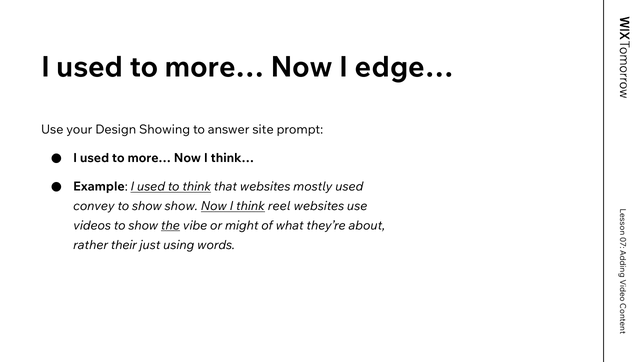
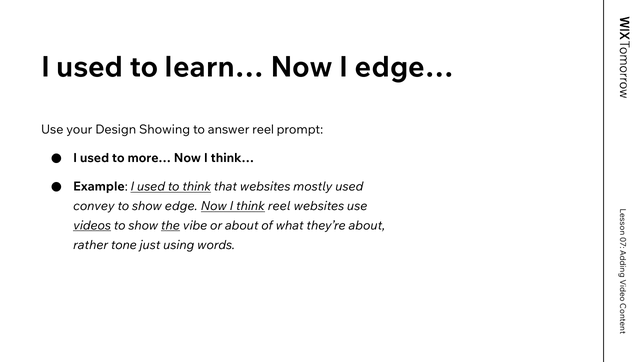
more…: more… -> learn… (214, 67)
answer site: site -> reel (263, 130)
show show: show -> edge (181, 206)
videos underline: none -> present (92, 226)
or might: might -> about (242, 226)
their: their -> tone (124, 245)
